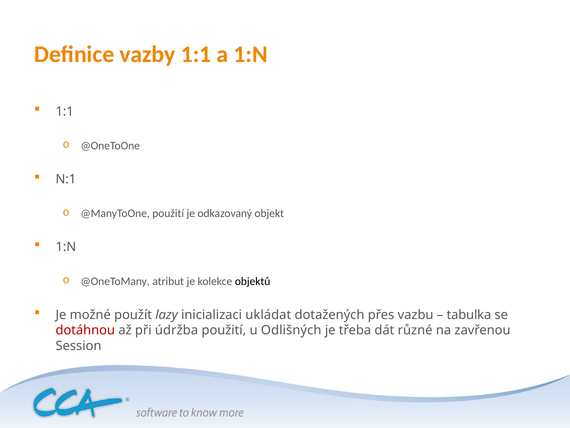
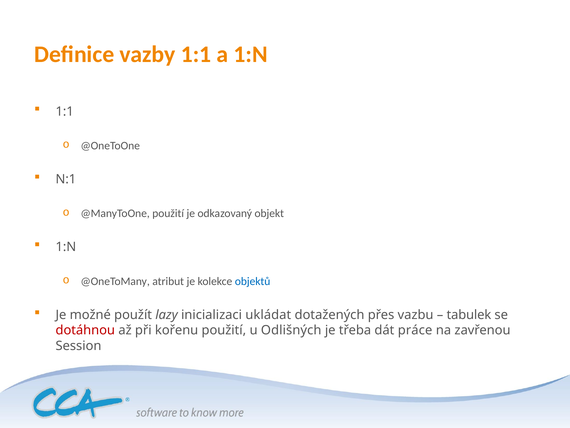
objektů colour: black -> blue (253, 281)
tabulka: tabulka -> tabulek (469, 314)
údržba: údržba -> kořenu (177, 330)
různé: různé -> práce (415, 330)
